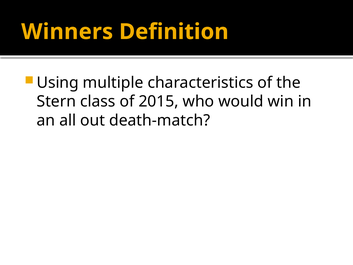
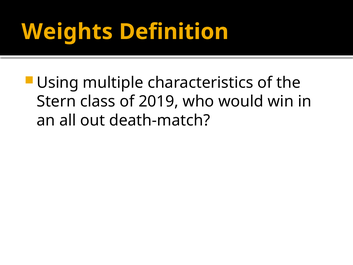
Winners: Winners -> Weights (67, 32)
2015: 2015 -> 2019 (159, 101)
